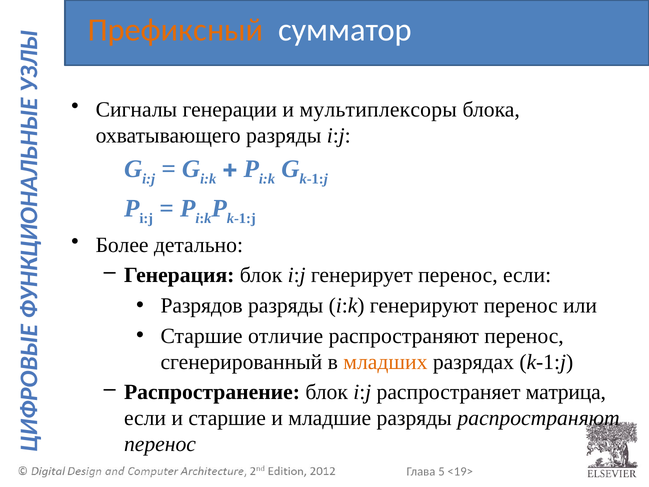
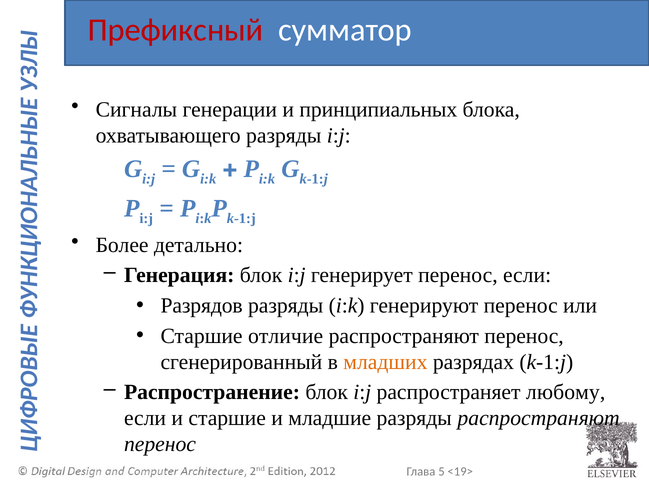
Префиксный colour: orange -> red (176, 30)
мультиплексоры: мультиплексоры -> принципиальных (378, 110)
матрица: матрица -> любому (566, 392)
